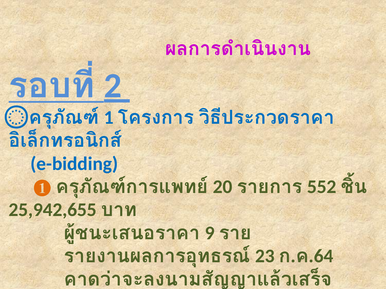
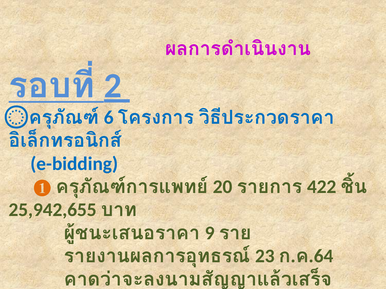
1: 1 -> 6 (109, 118)
552: 552 -> 422 (322, 187)
